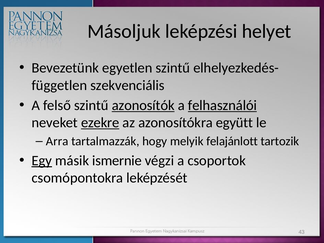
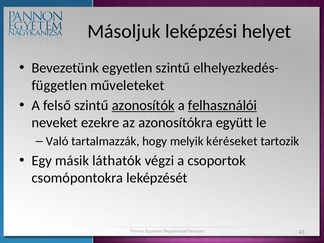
szekvenciális: szekvenciális -> műveleteket (127, 85)
ezekre underline: present -> none (100, 123)
Arra: Arra -> Való (57, 141)
felajánlott: felajánlott -> kéréseket (232, 141)
Egy underline: present -> none (42, 161)
ismernie: ismernie -> láthatók (117, 161)
